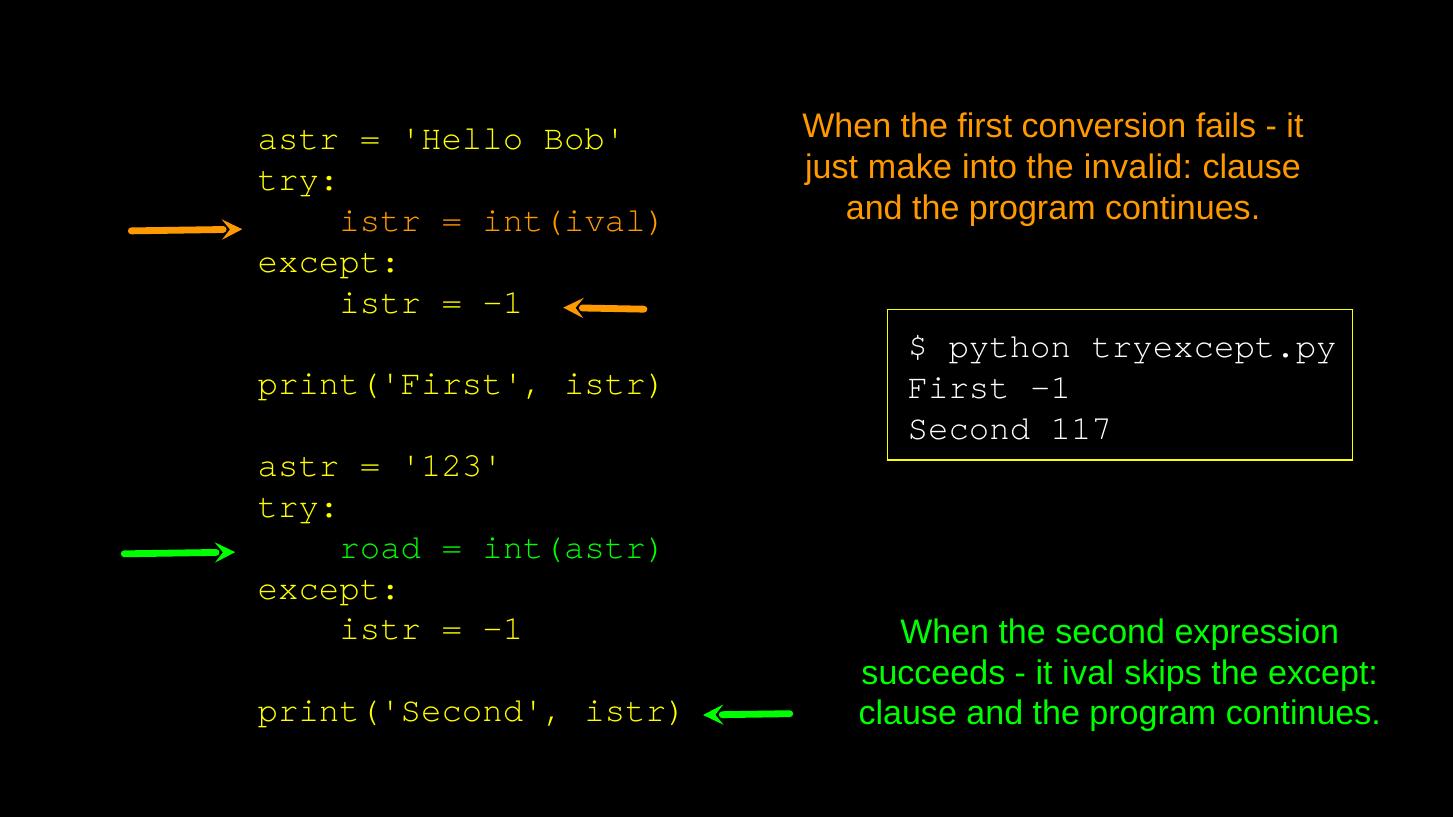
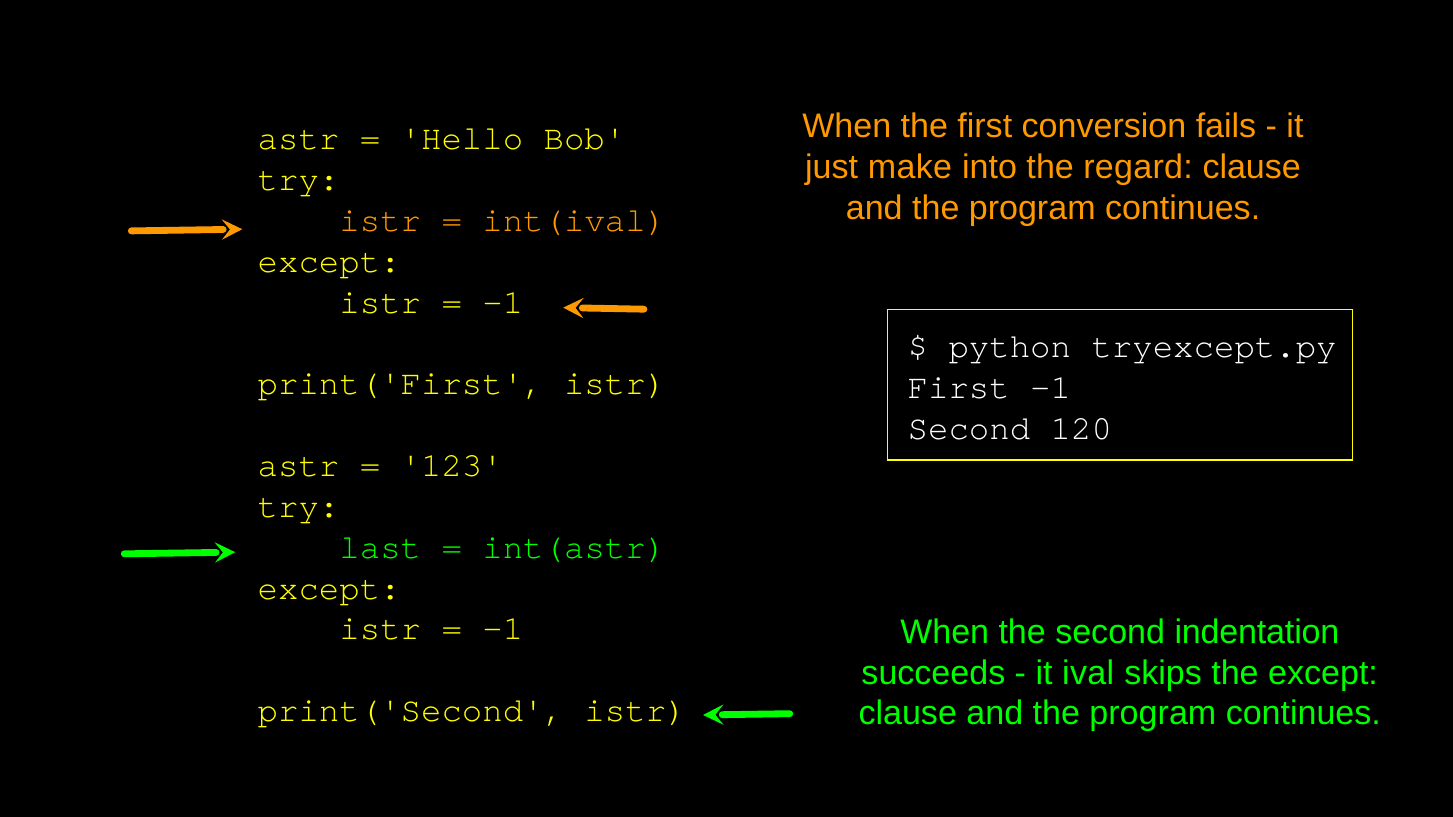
invalid: invalid -> regard (1138, 168)
117: 117 -> 120 (1081, 428)
road: road -> last (380, 547)
expression: expression -> indentation (1257, 632)
